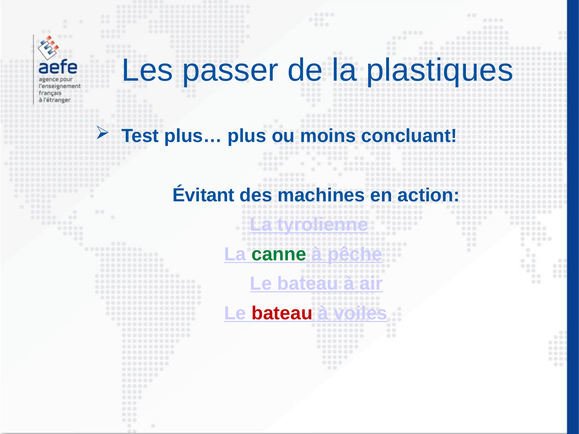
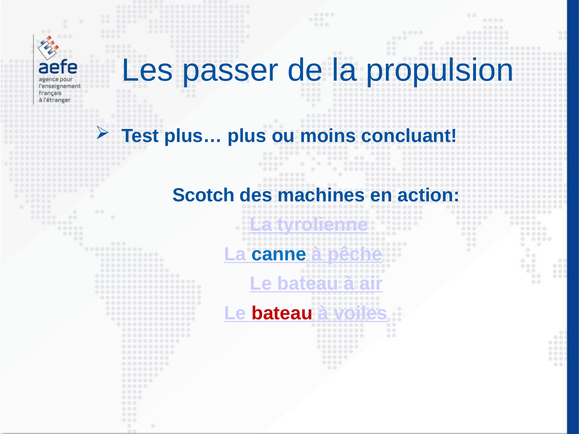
plastiques: plastiques -> propulsion (440, 70)
Évitant: Évitant -> Scotch (203, 195)
canne colour: green -> blue (279, 254)
